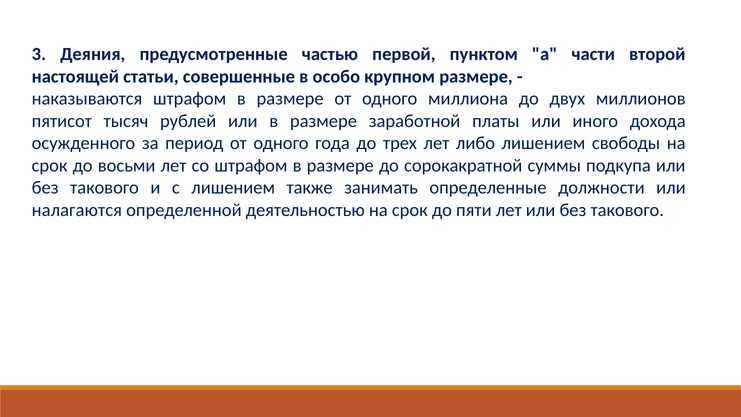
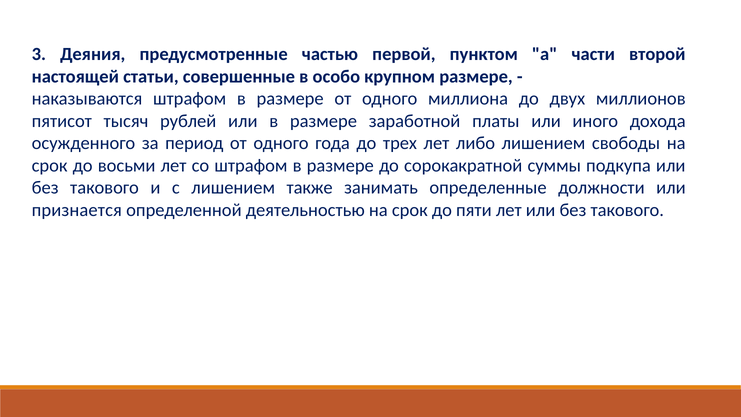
налагаются: налагаются -> признается (77, 210)
